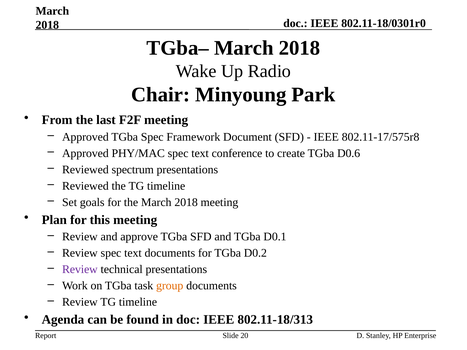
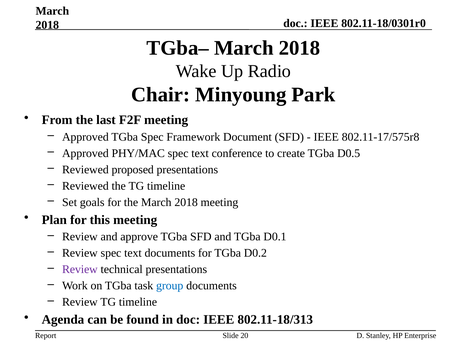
D0.6: D0.6 -> D0.5 (349, 153)
spectrum: spectrum -> proposed (133, 170)
group colour: orange -> blue (170, 286)
